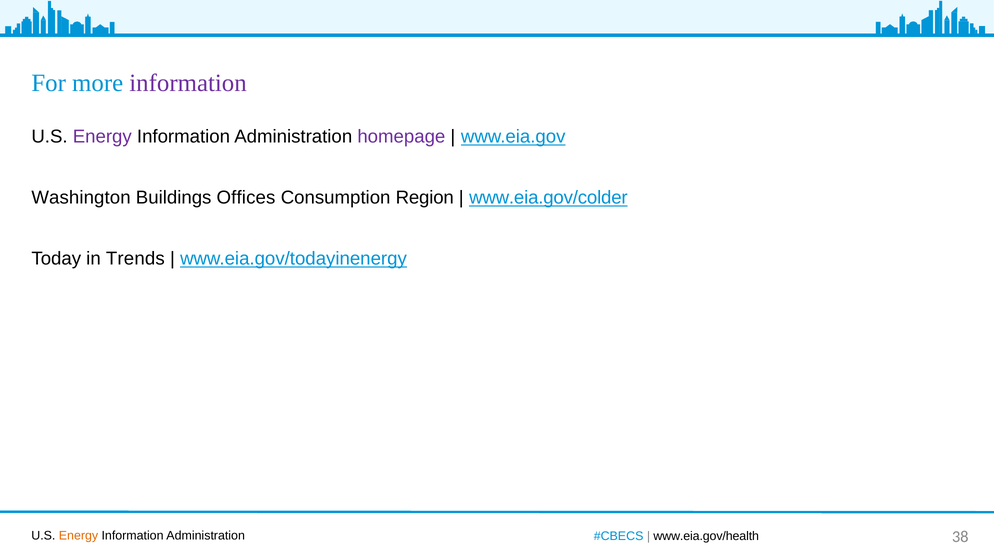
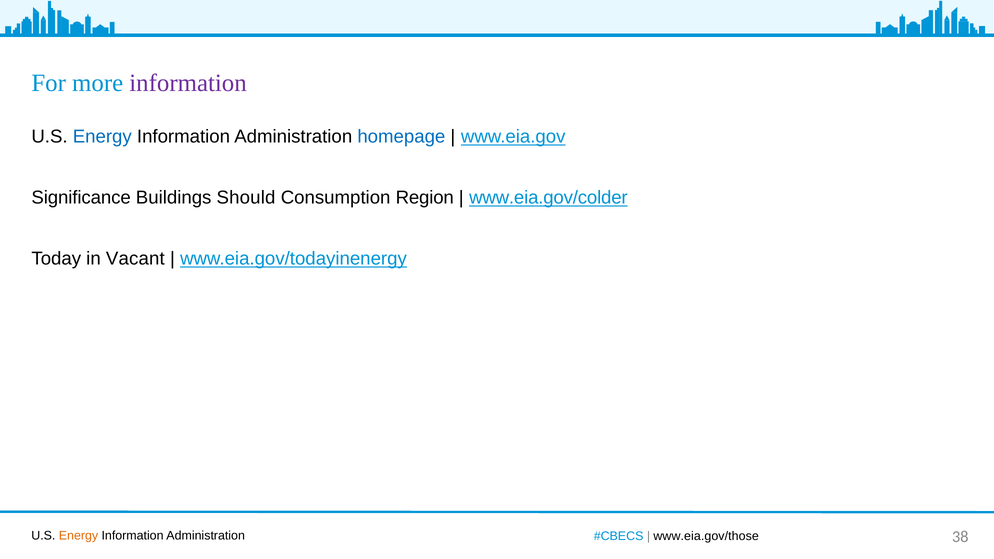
Energy colour: purple -> blue (102, 137)
homepage colour: purple -> blue (401, 137)
Washington: Washington -> Significance (81, 198)
Offices: Offices -> Should (246, 198)
Trends: Trends -> Vacant (135, 259)
www.eia.gov/health: www.eia.gov/health -> www.eia.gov/those (706, 536)
